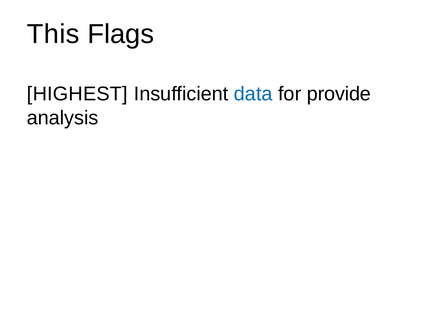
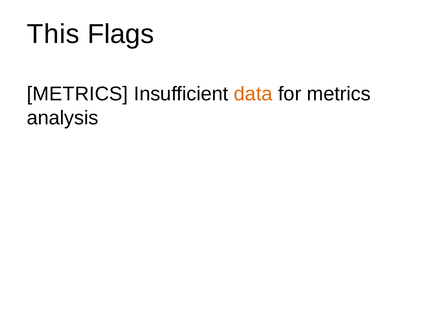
HIGHEST: HIGHEST -> METRICS (77, 94)
data colour: blue -> orange (253, 94)
for provide: provide -> metrics (339, 94)
